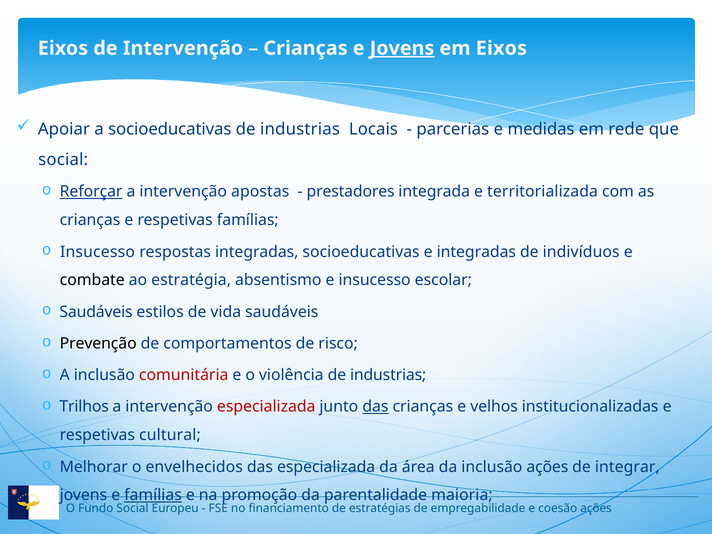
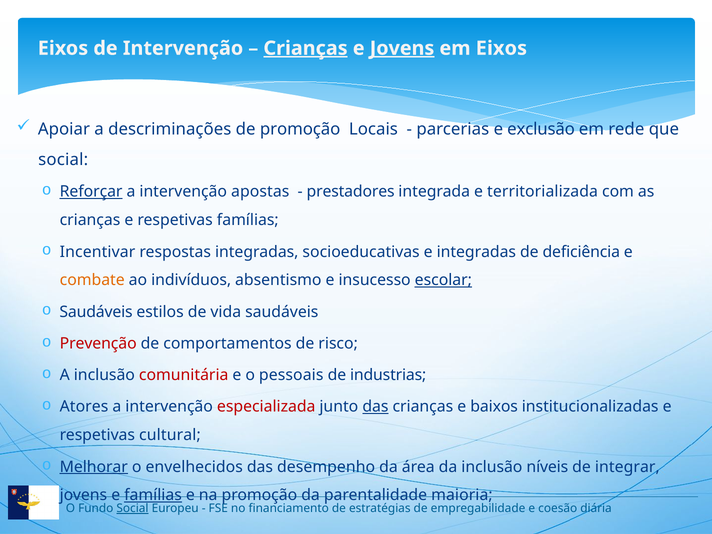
Crianças underline: none -> present (306, 48)
a socioeducativas: socioeducativas -> descriminações (170, 129)
industrias: industrias -> promoção (300, 129)
medidas: medidas -> exclusão (541, 129)
o Insucesso: Insucesso -> Incentivar (98, 252)
indivíduos: indivíduos -> deficiência (581, 252)
combate colour: black -> orange (92, 280)
estratégia: estratégia -> indivíduos (191, 280)
escolar underline: none -> present (443, 280)
Prevenção colour: black -> red (98, 343)
violência: violência -> pessoais (291, 375)
Trilhos: Trilhos -> Atores (84, 407)
velhos: velhos -> baixos (494, 407)
Melhorar underline: none -> present (94, 467)
das especializada: especializada -> desempenho (326, 467)
inclusão ações: ações -> níveis (547, 467)
Social underline: none -> present (132, 508)
ações: ações -> diária (596, 508)
